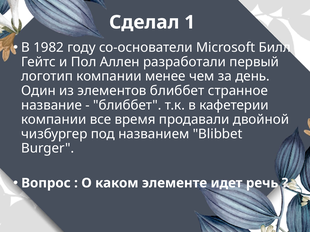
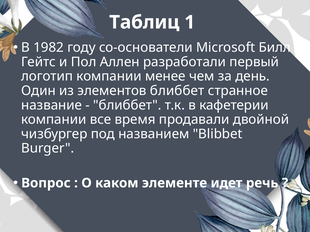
Сделал: Сделал -> Таблиц (144, 22)
